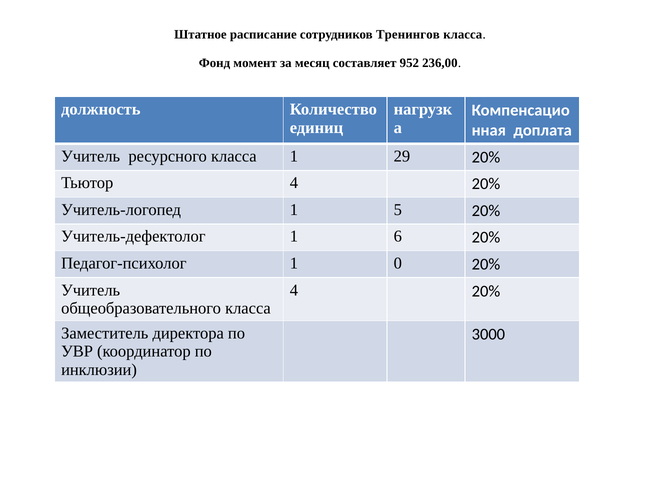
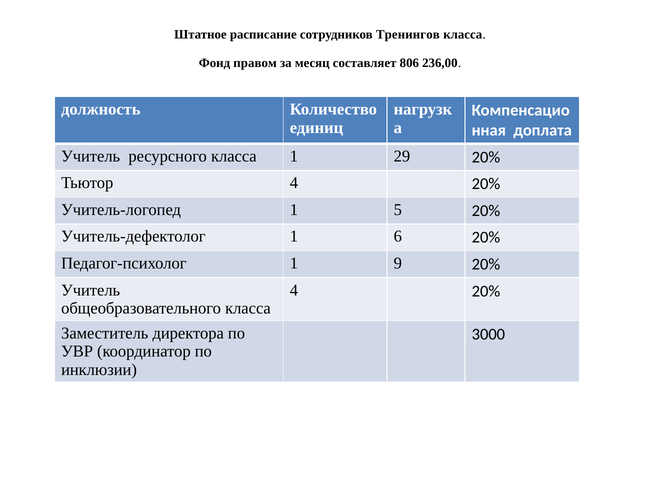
момент: момент -> правом (255, 63)
952: 952 -> 806 (409, 63)
0: 0 -> 9 (398, 263)
